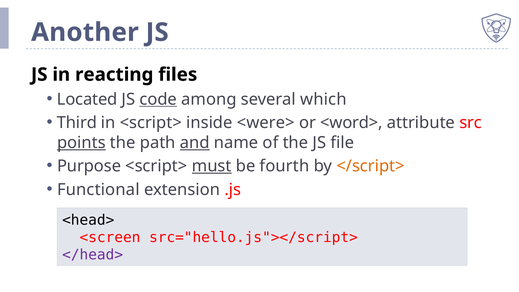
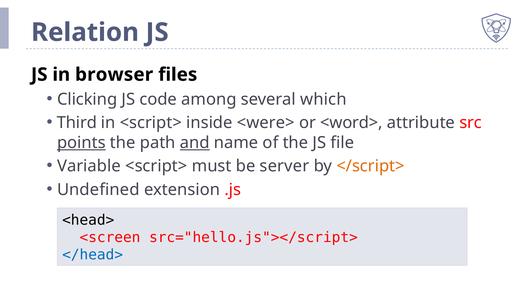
Another: Another -> Relation (85, 32)
reacting: reacting -> browser (114, 75)
Located: Located -> Clicking (87, 99)
code underline: present -> none (158, 99)
Purpose: Purpose -> Variable (89, 166)
must underline: present -> none (212, 166)
fourth: fourth -> server (284, 166)
Functional: Functional -> Undefined (98, 190)
</head> colour: purple -> blue (93, 255)
